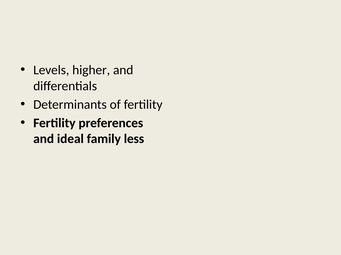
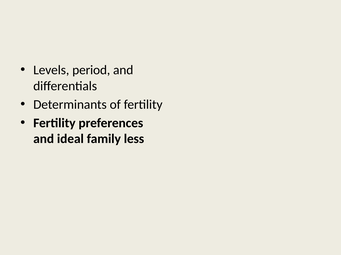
higher: higher -> period (91, 70)
